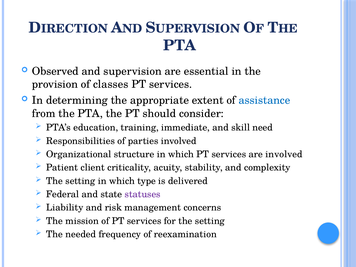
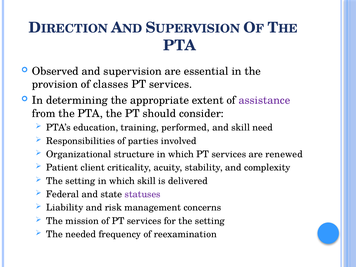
assistance colour: blue -> purple (264, 100)
immediate: immediate -> performed (185, 128)
are involved: involved -> renewed (284, 154)
which type: type -> skill (147, 181)
